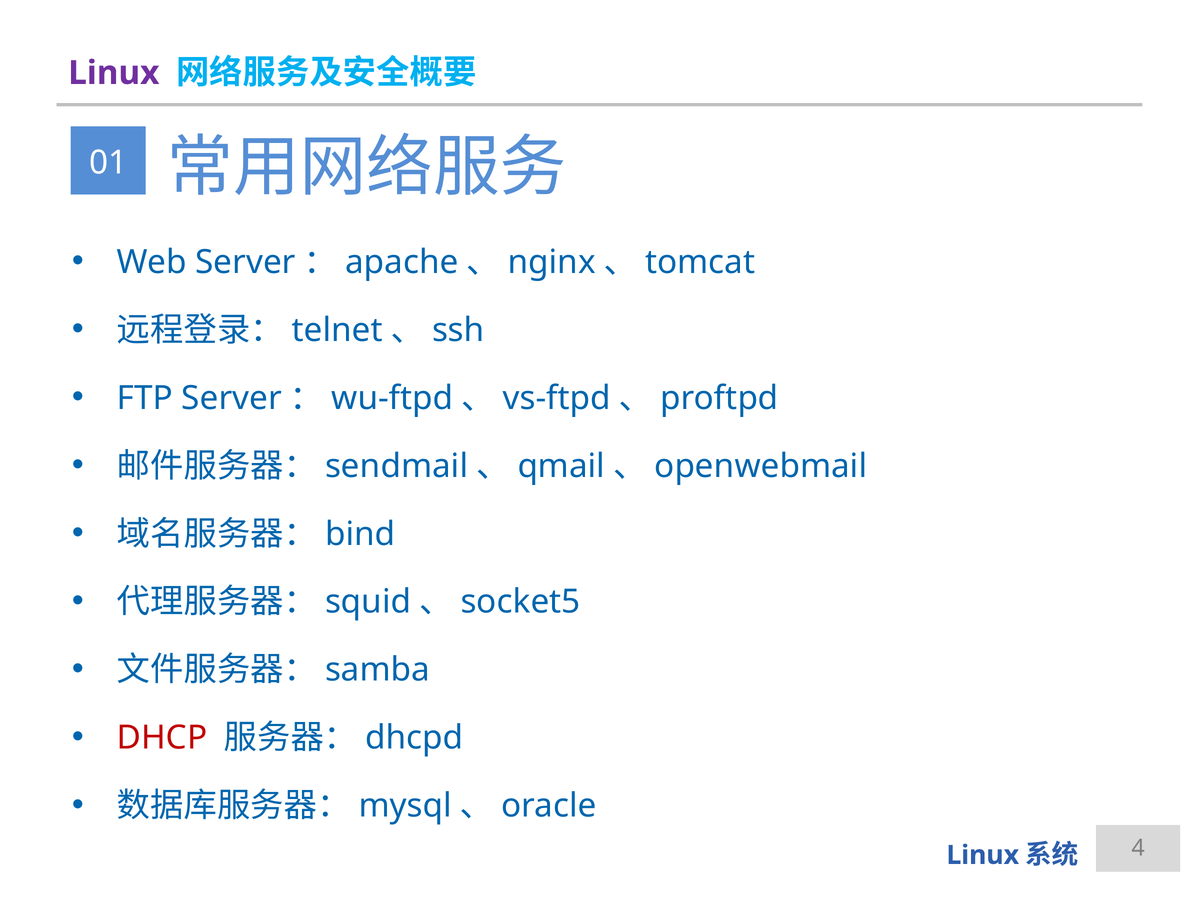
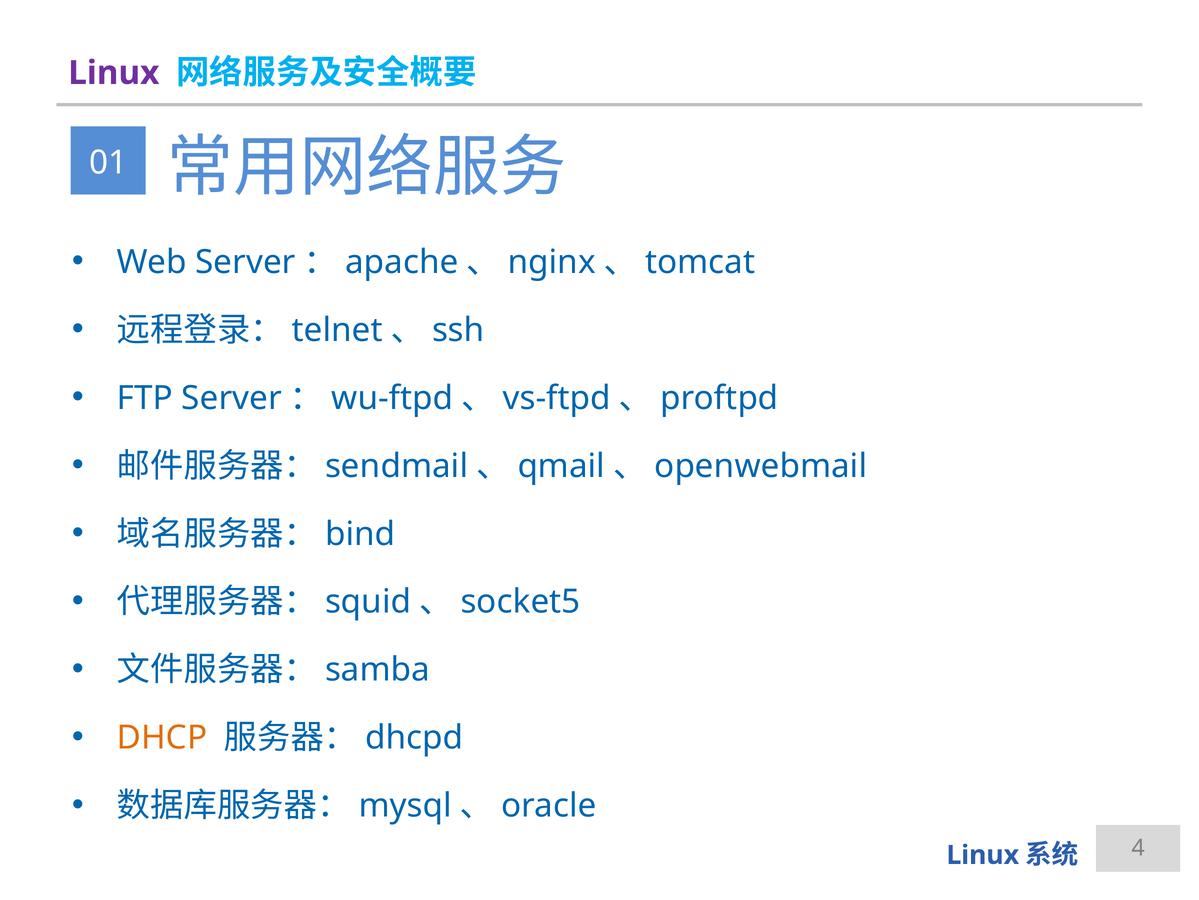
DHCP colour: red -> orange (162, 737)
